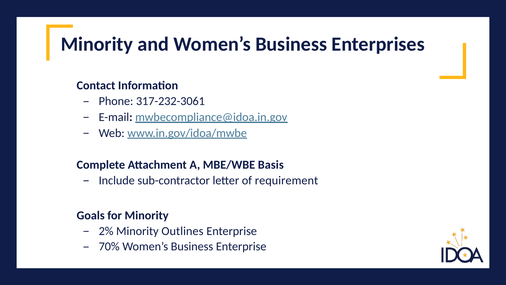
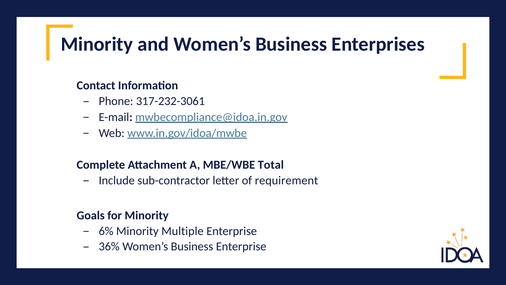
Basis: Basis -> Total (271, 165)
2%: 2% -> 6% (106, 231)
Outlines: Outlines -> Multiple (182, 231)
70%: 70% -> 36% (109, 246)
